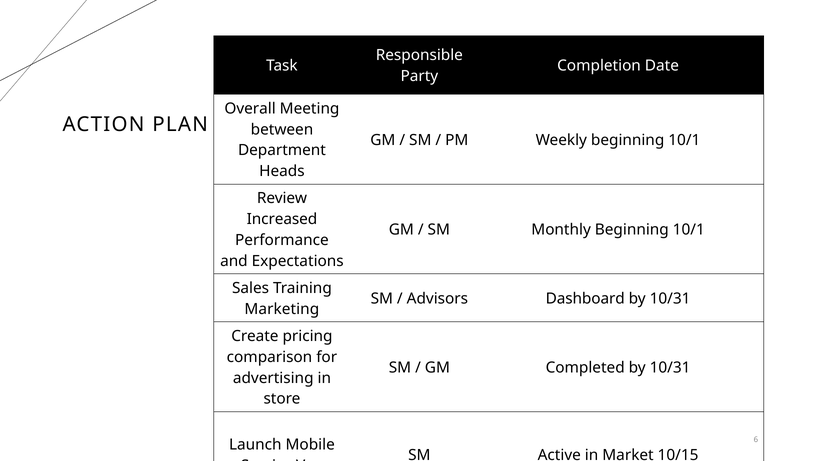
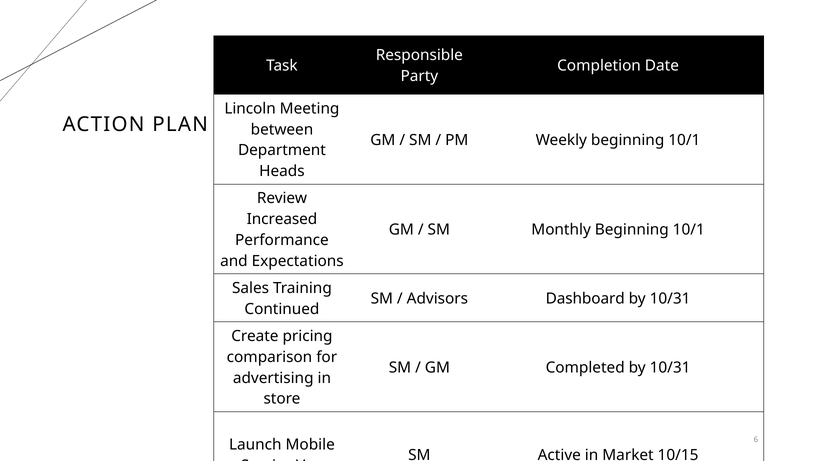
Overall: Overall -> Lincoln (250, 109)
Marketing: Marketing -> Continued (282, 309)
